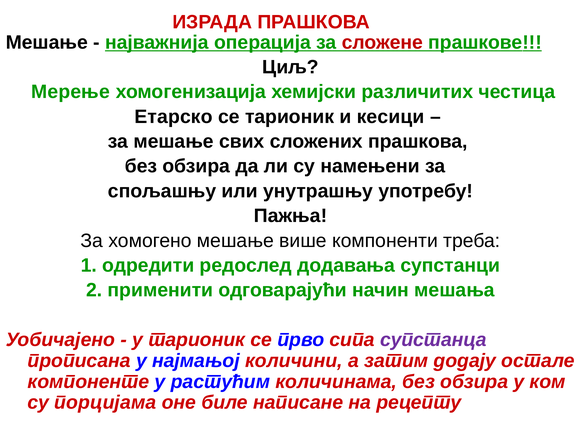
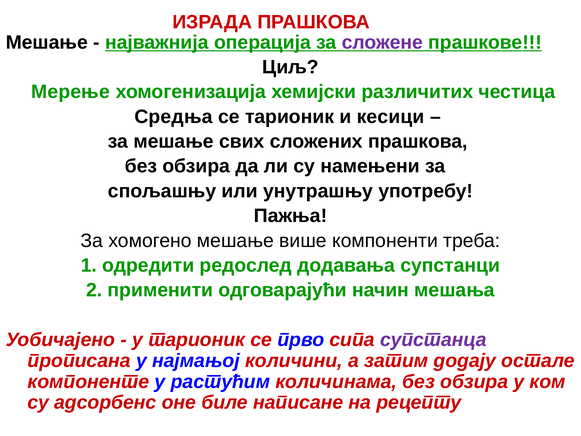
сложене colour: red -> purple (382, 42)
Етарско: Етарско -> Средња (174, 117)
порцијама: порцијама -> адсорбенс (105, 402)
